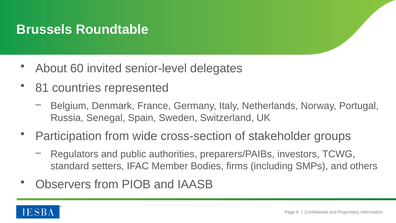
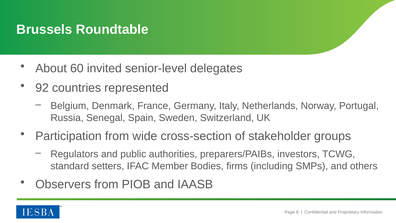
81: 81 -> 92 (42, 88)
